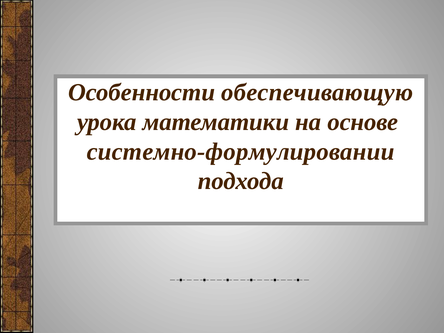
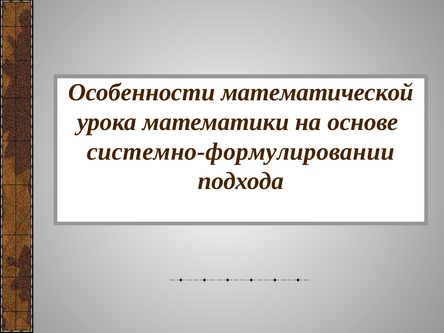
обеспечивающую: обеспечивающую -> математической (317, 92)
